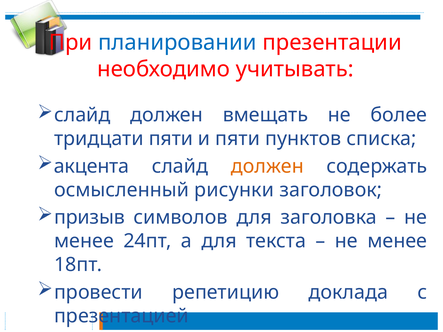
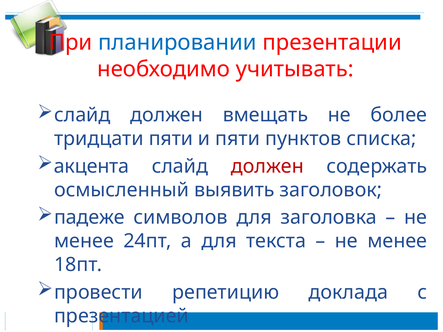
должен colour: orange -> red (267, 166)
рисунки: рисунки -> выявить (234, 190)
призыв: призыв -> падеже (89, 218)
